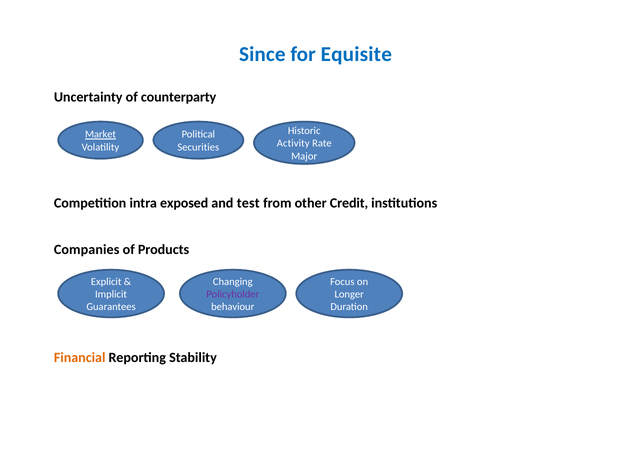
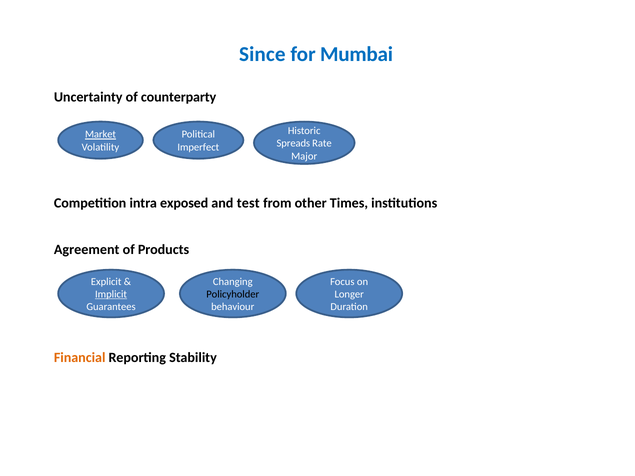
Equisite: Equisite -> Mumbai (357, 54)
Activity: Activity -> Spreads (293, 144)
Securities: Securities -> Imperfect (198, 147)
Credit: Credit -> Times (349, 203)
Companies: Companies -> Agreement (87, 250)
Implicit underline: none -> present (111, 294)
Policyholder colour: purple -> black (233, 294)
